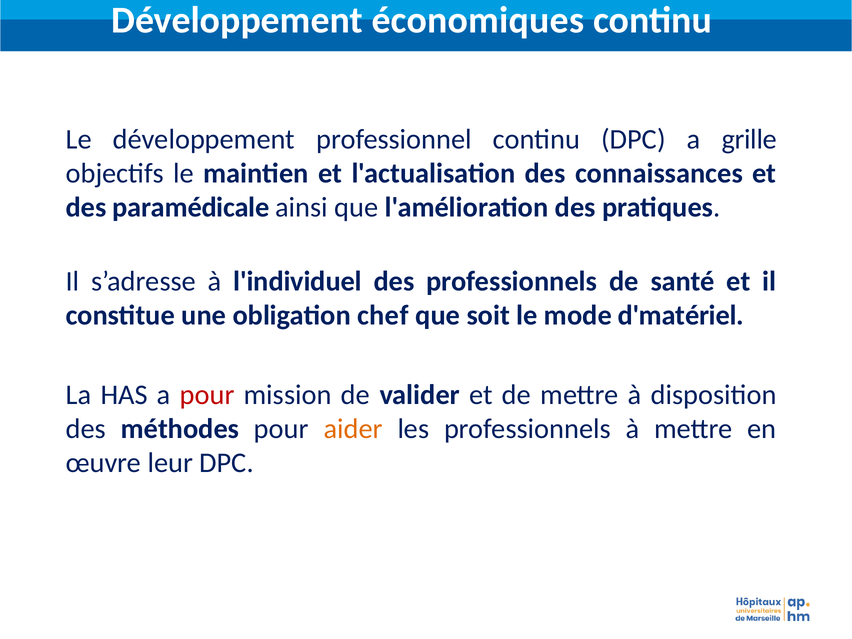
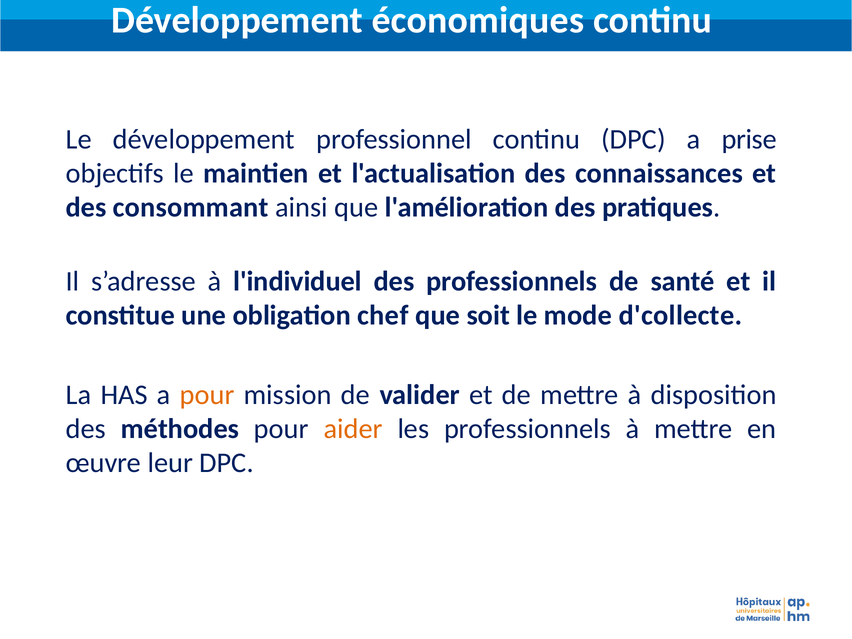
grille: grille -> prise (749, 139)
paramédicale: paramédicale -> consommant (191, 208)
d'matériel: d'matériel -> d'collecte (680, 315)
pour colour: red -> orange (207, 395)
